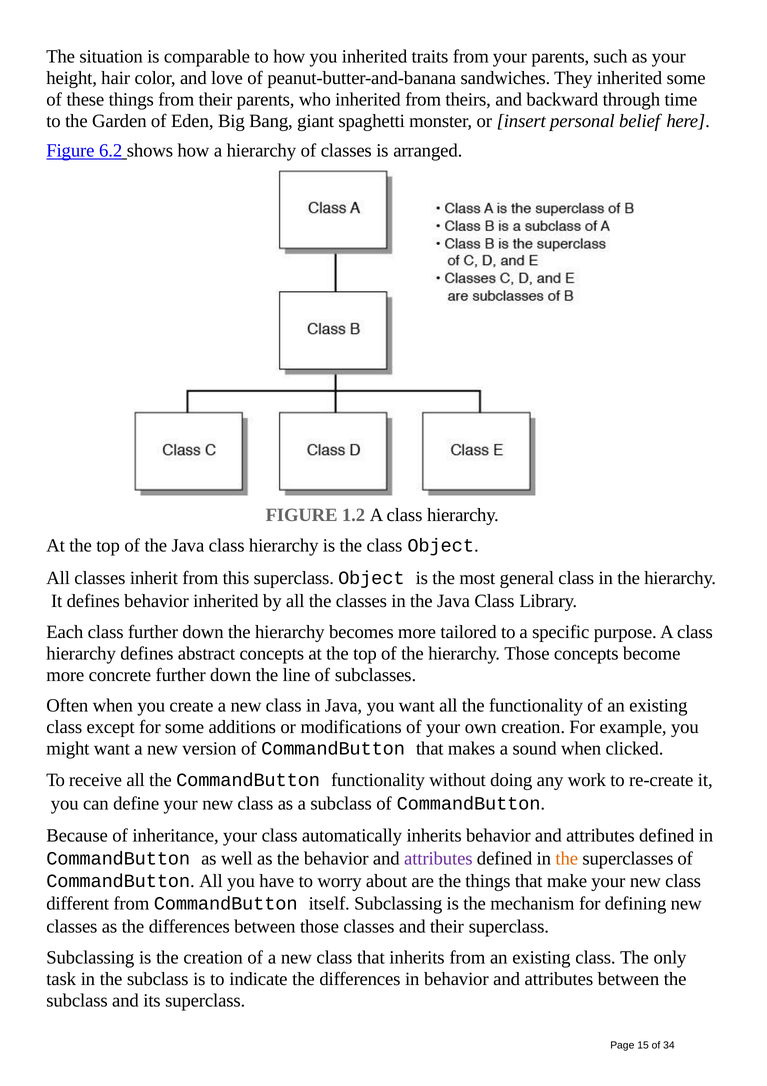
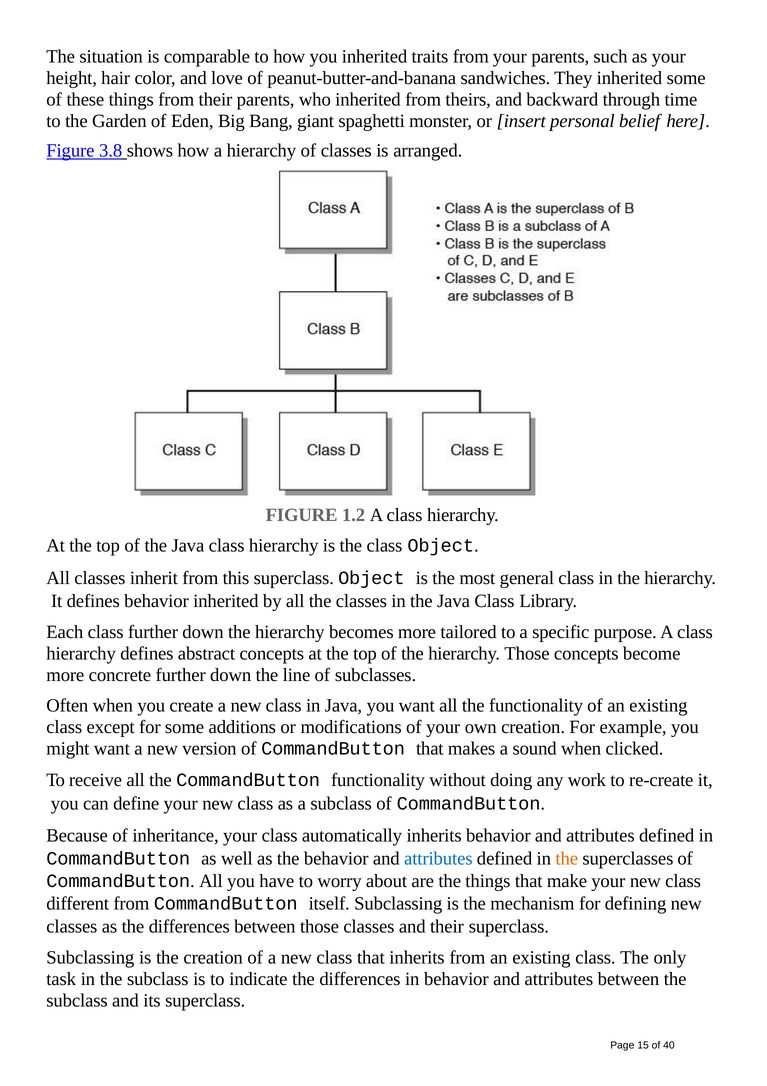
6.2: 6.2 -> 3.8 (111, 151)
attributes colour: purple -> blue (438, 858)
34: 34 -> 40 (669, 1045)
